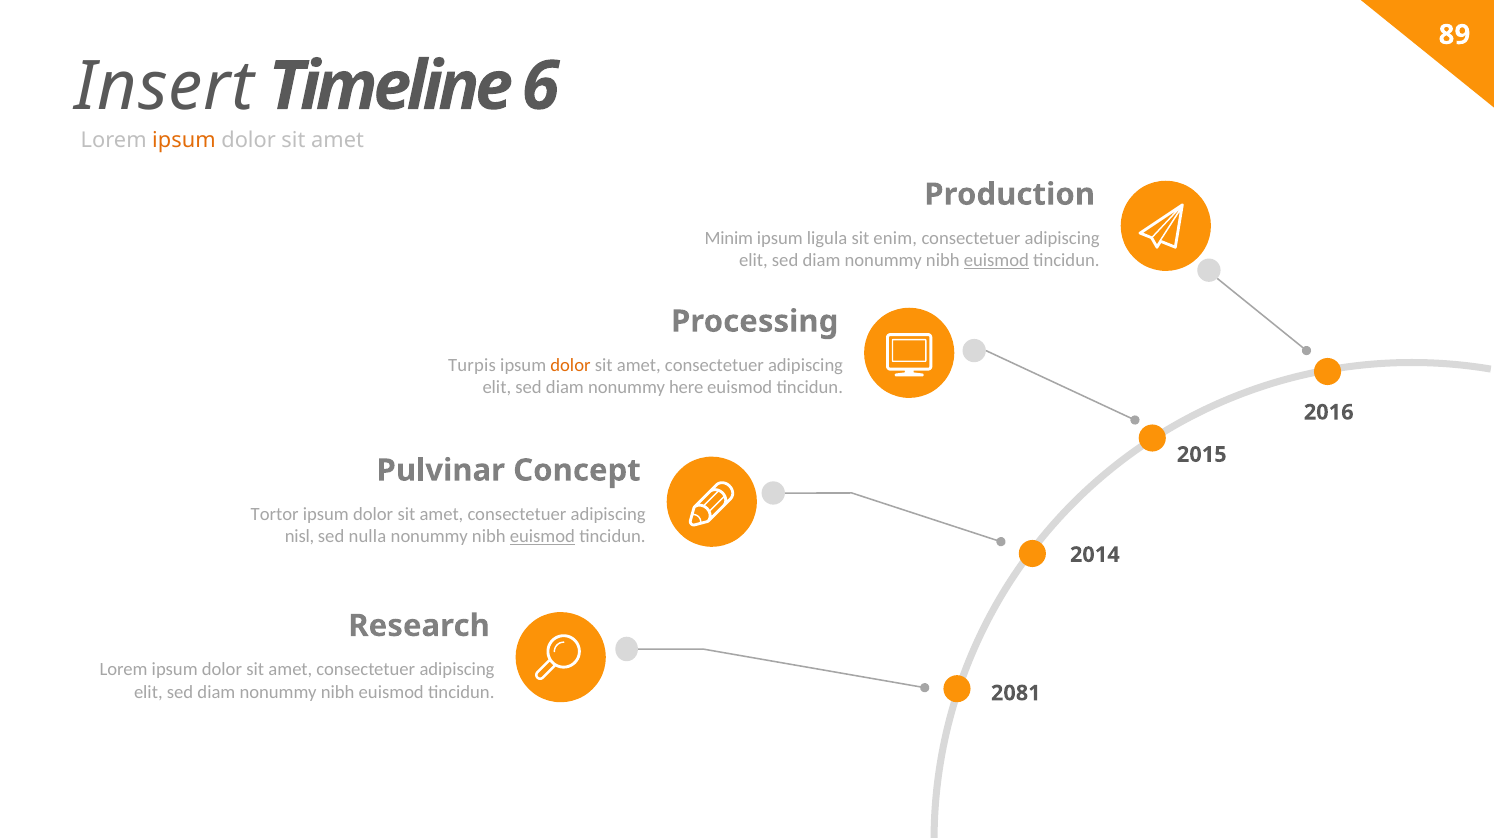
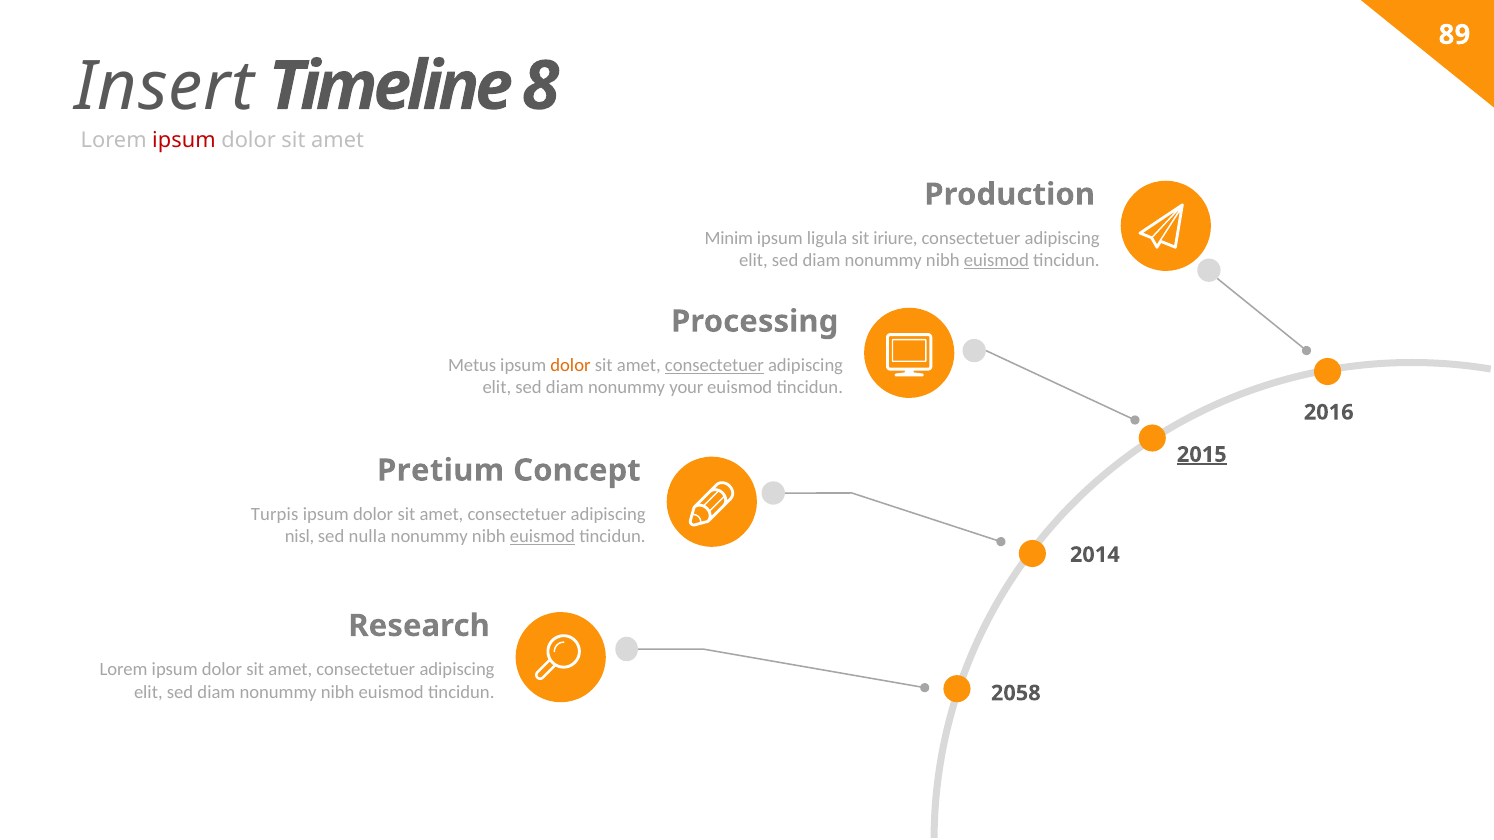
6: 6 -> 8 (541, 86)
ipsum colour: orange -> red (184, 140)
enim: enim -> iriure (895, 238)
Turpis: Turpis -> Metus (472, 365)
consectetuer underline: none -> present (714, 365)
here: here -> your (686, 388)
2015 underline: none -> present (1202, 455)
Pulvinar: Pulvinar -> Pretium (441, 471)
Tortor: Tortor -> Turpis (275, 514)
2081: 2081 -> 2058 (1016, 693)
